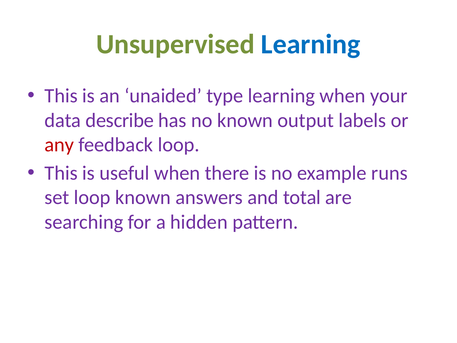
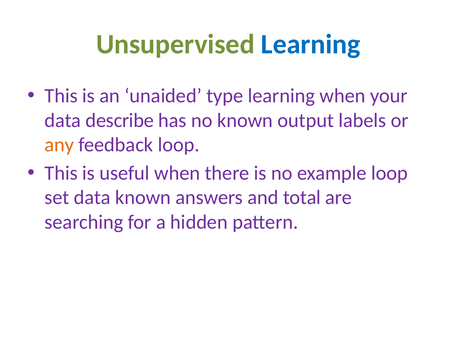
any colour: red -> orange (59, 145)
example runs: runs -> loop (390, 173)
set loop: loop -> data (92, 197)
